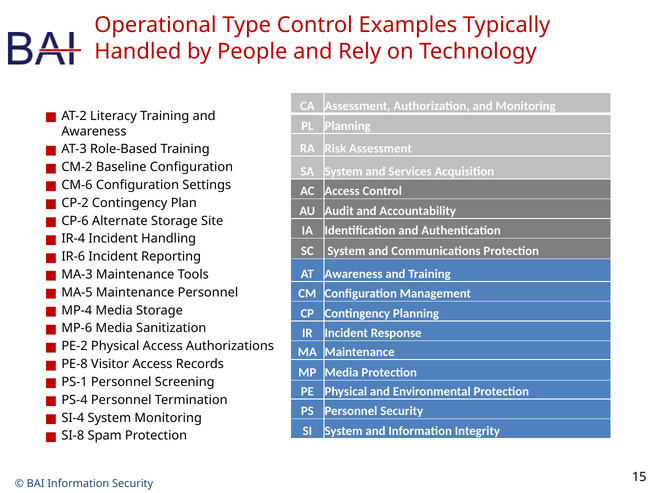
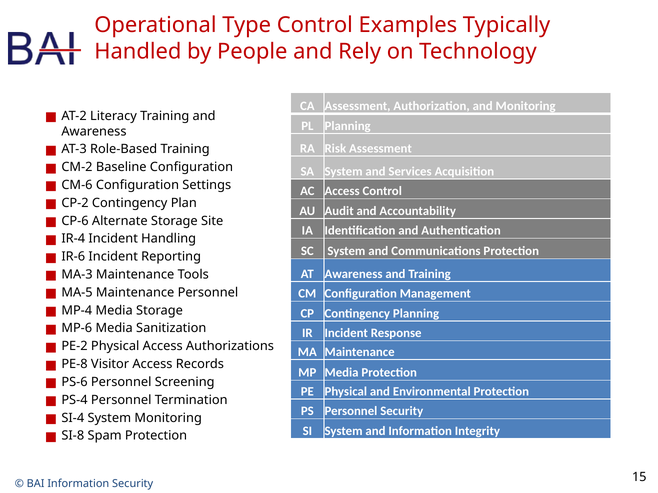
PS-1: PS-1 -> PS-6 (75, 382)
